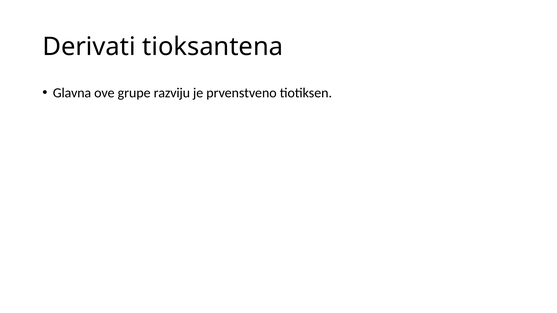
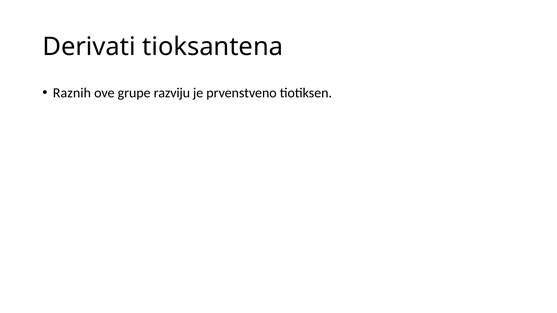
Glavna: Glavna -> Raznih (72, 93)
